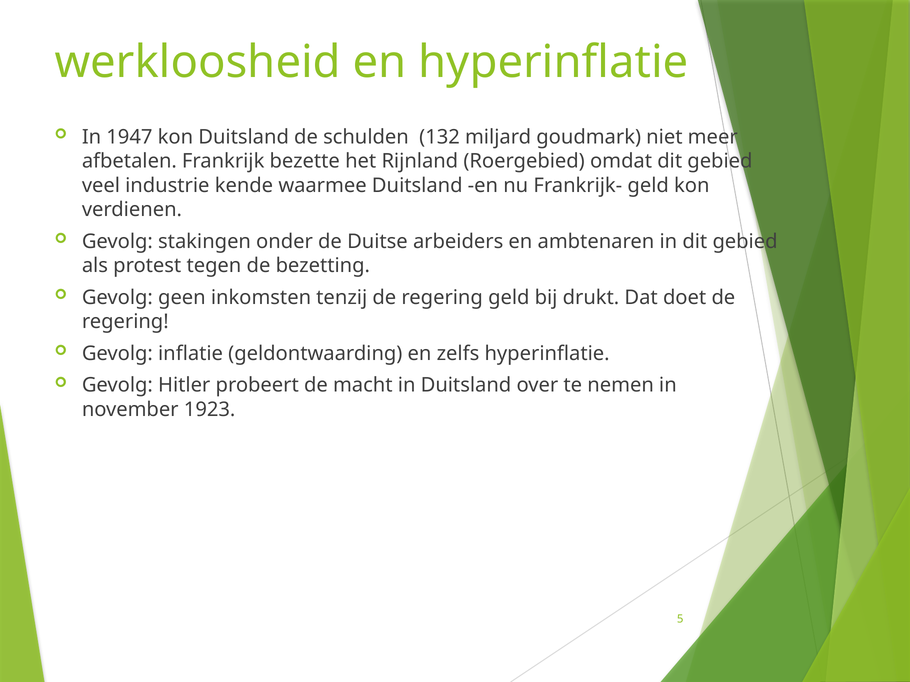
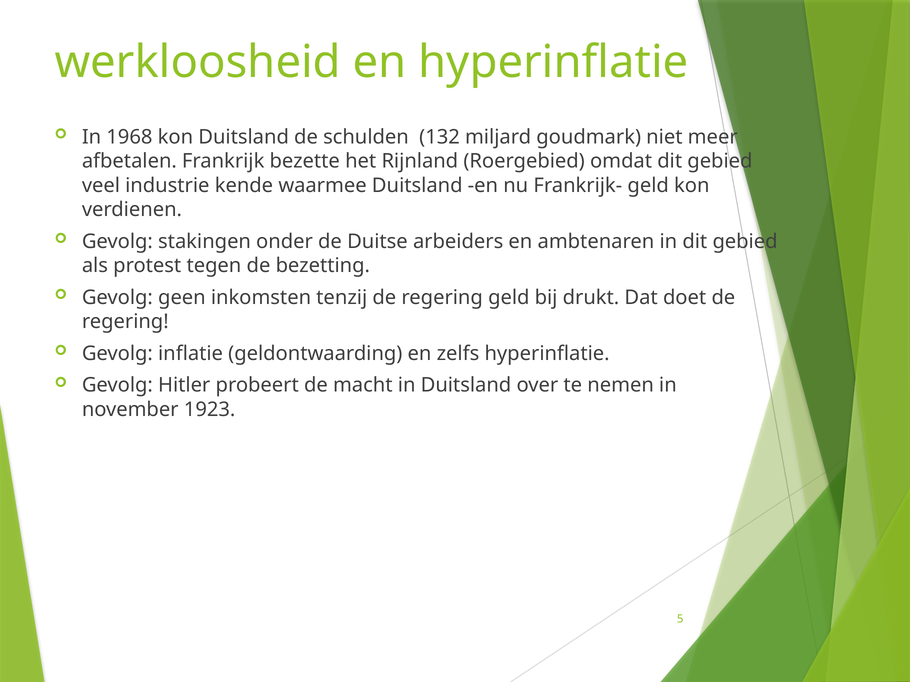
1947: 1947 -> 1968 (129, 137)
